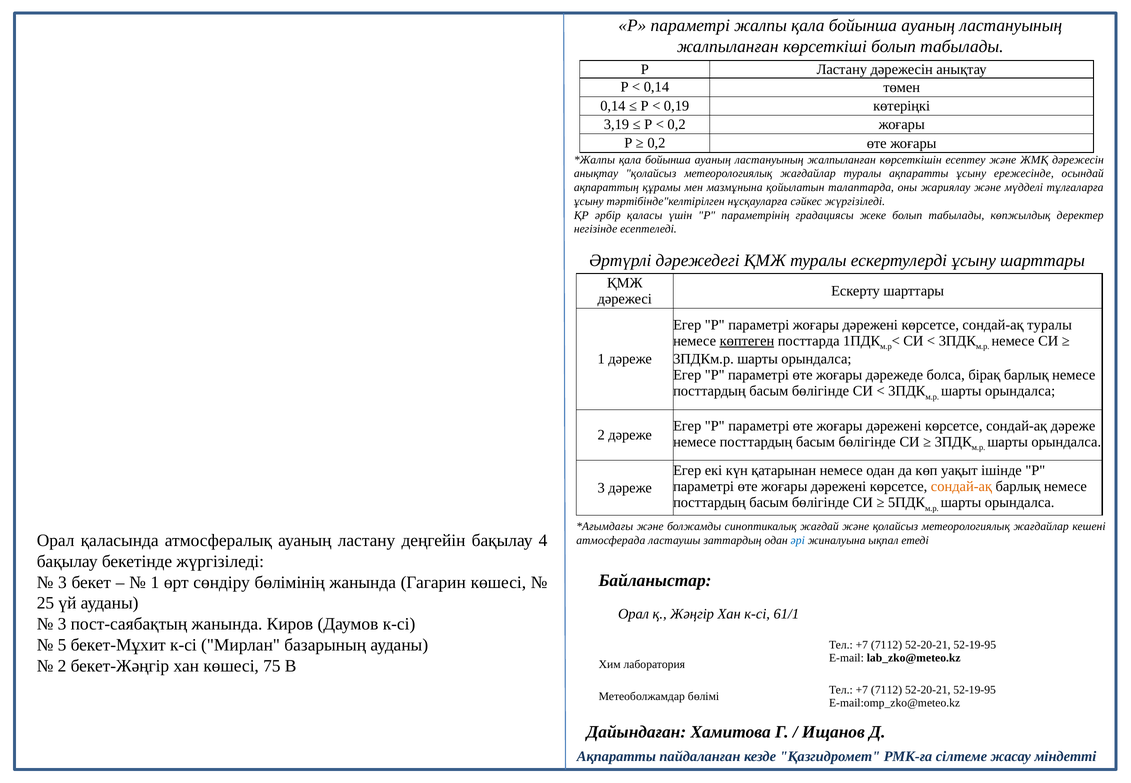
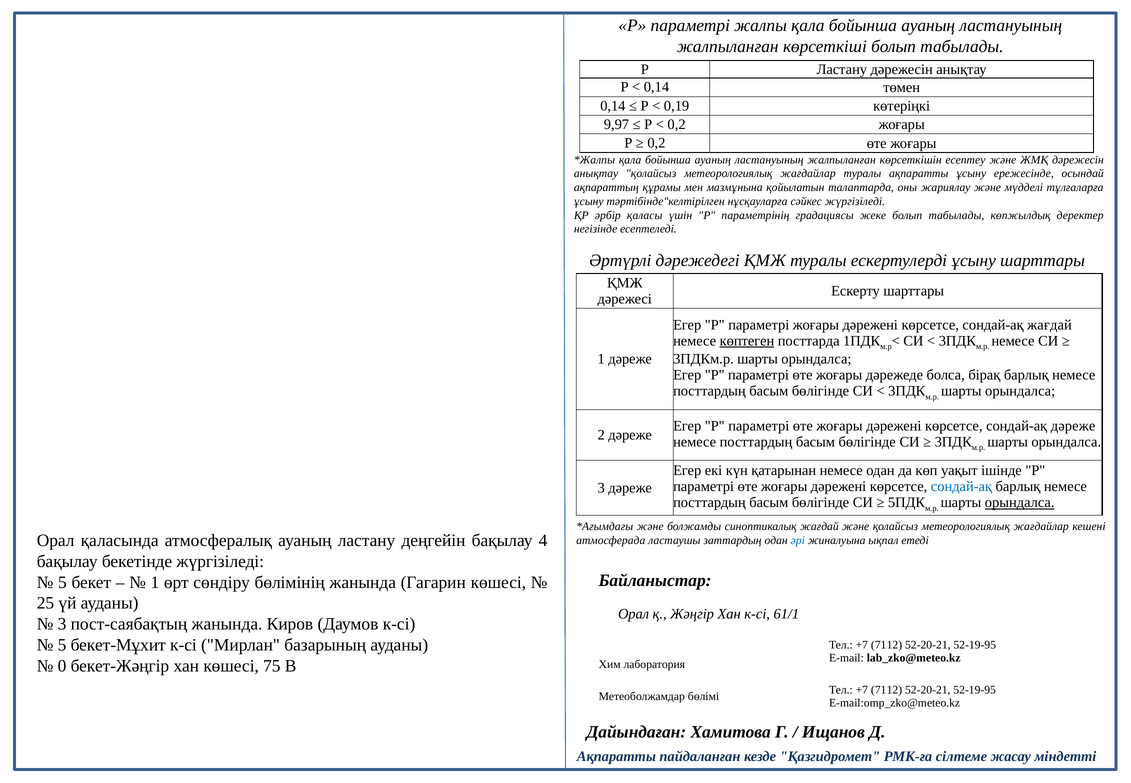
3,19: 3,19 -> 9,97 (616, 124)
сондай-ақ туралы: туралы -> жағдай (1050, 325)
сондай-ақ colour: orange -> blue (961, 487)
орындалса underline: none -> present (1020, 503)
3: 3 -> 5 (62, 582)
2: 2 -> 0 (62, 666)
